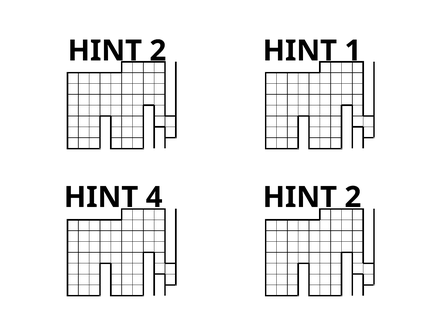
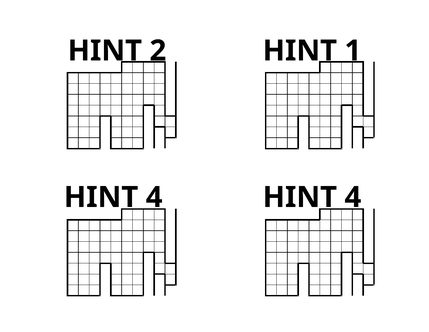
4 HINT 2: 2 -> 4 (353, 197)
